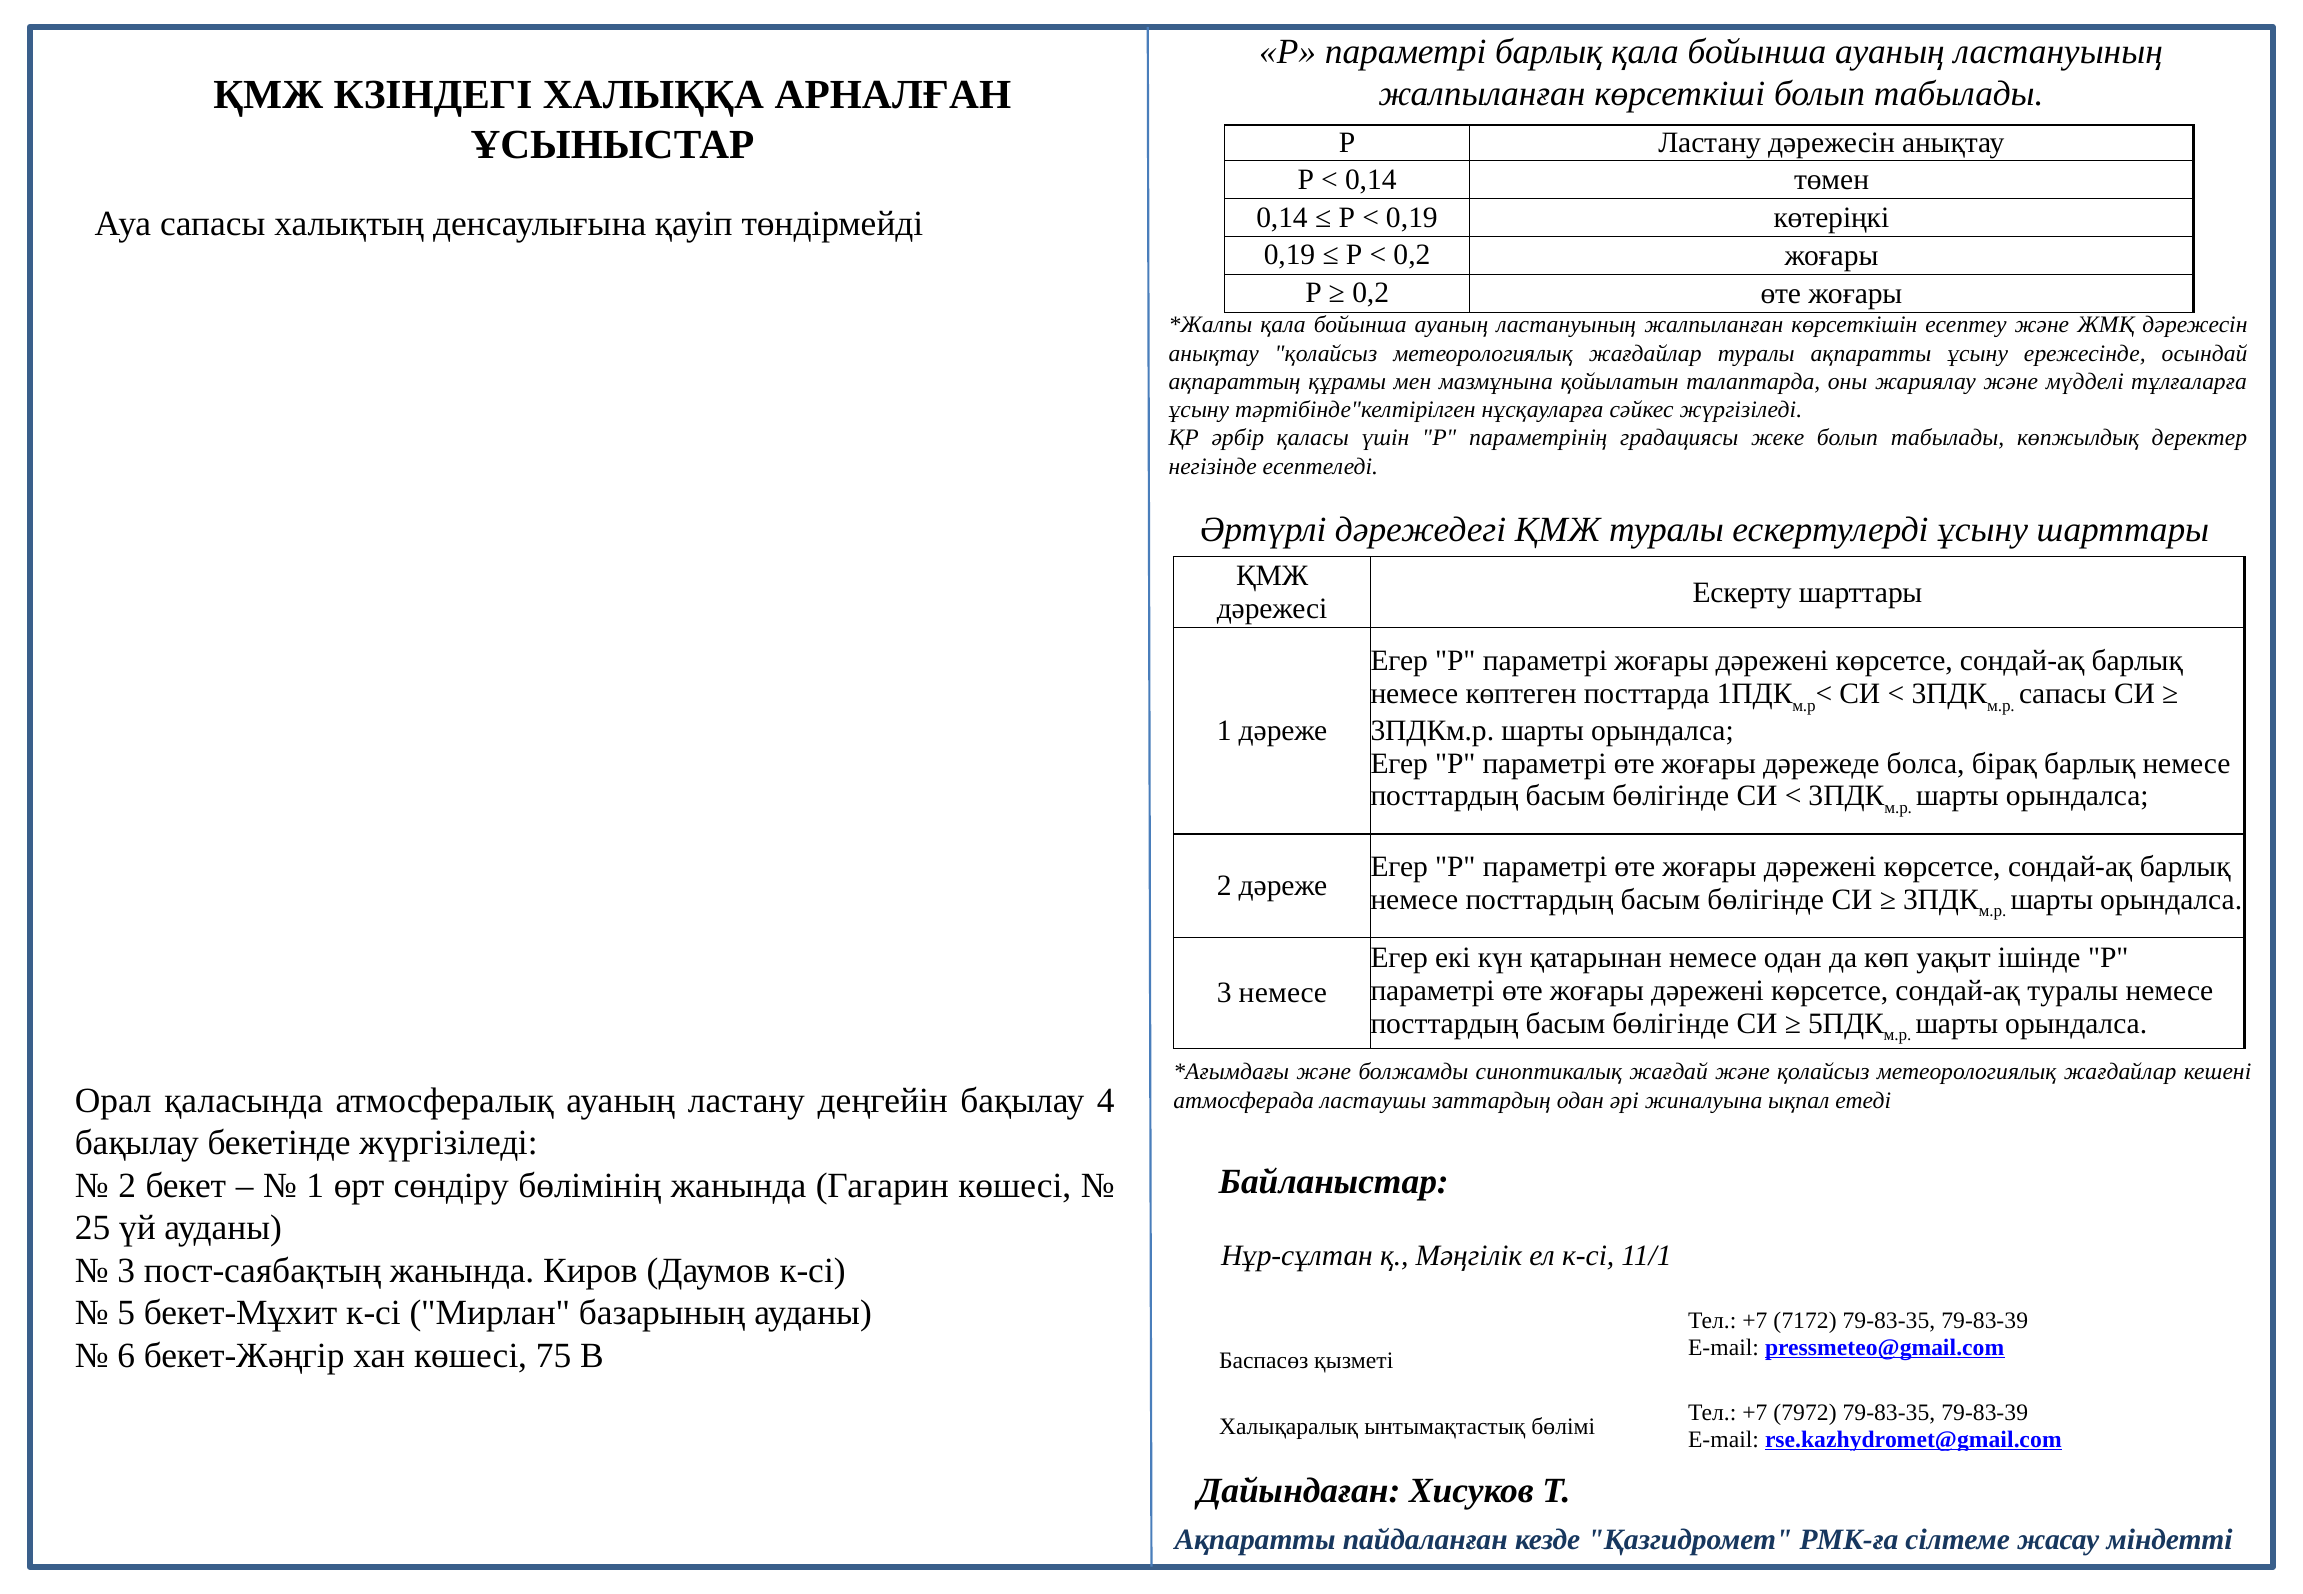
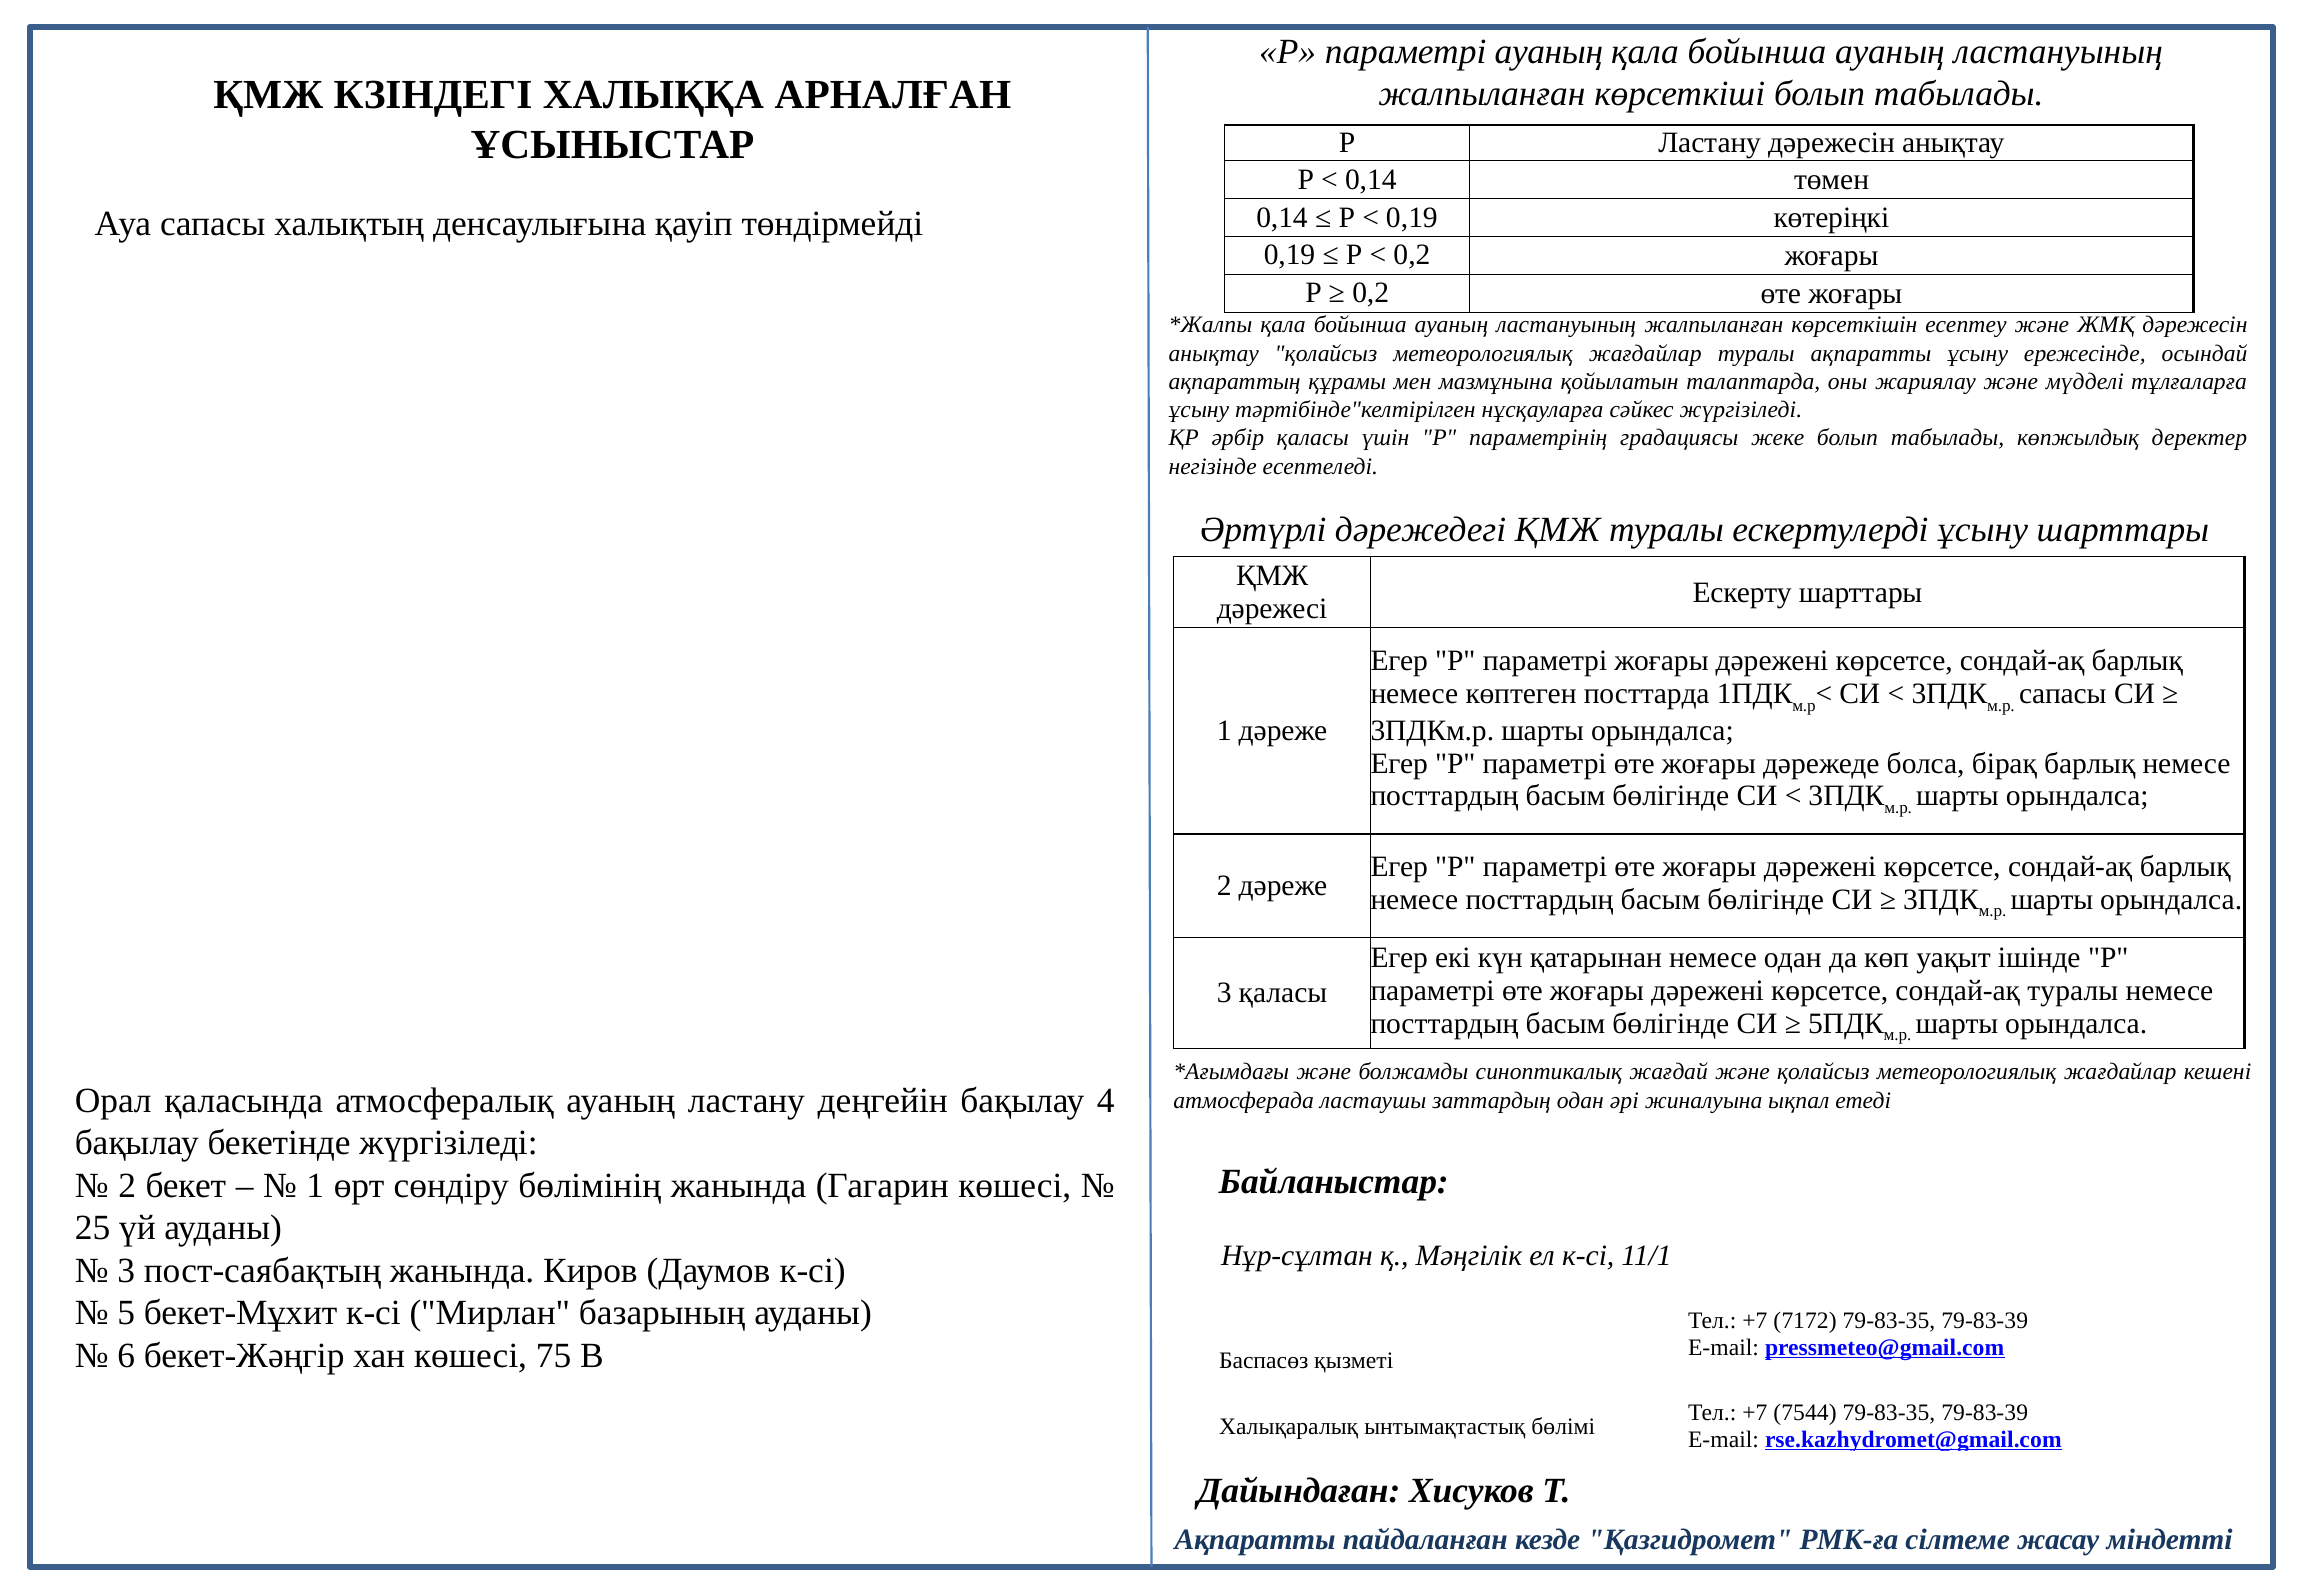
параметрі барлық: барлық -> ауаның (1549, 52)
3 немесе: немесе -> қаласы (1283, 993)
7972: 7972 -> 7544 (1805, 1413)
